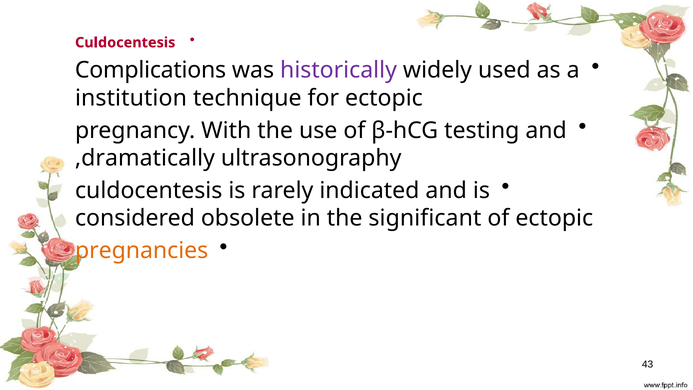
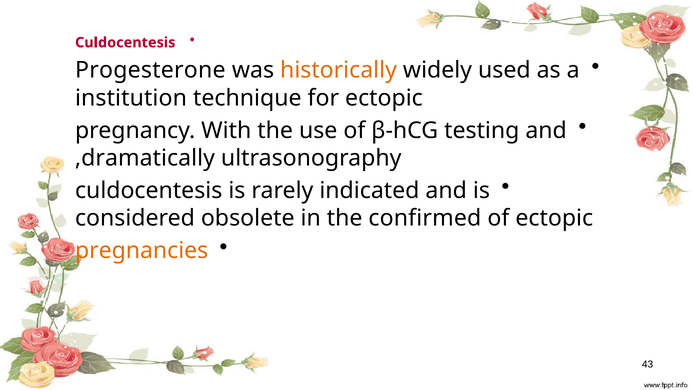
Complications: Complications -> Progesterone (150, 70)
historically colour: purple -> orange (339, 70)
significant: significant -> confirmed (425, 218)
